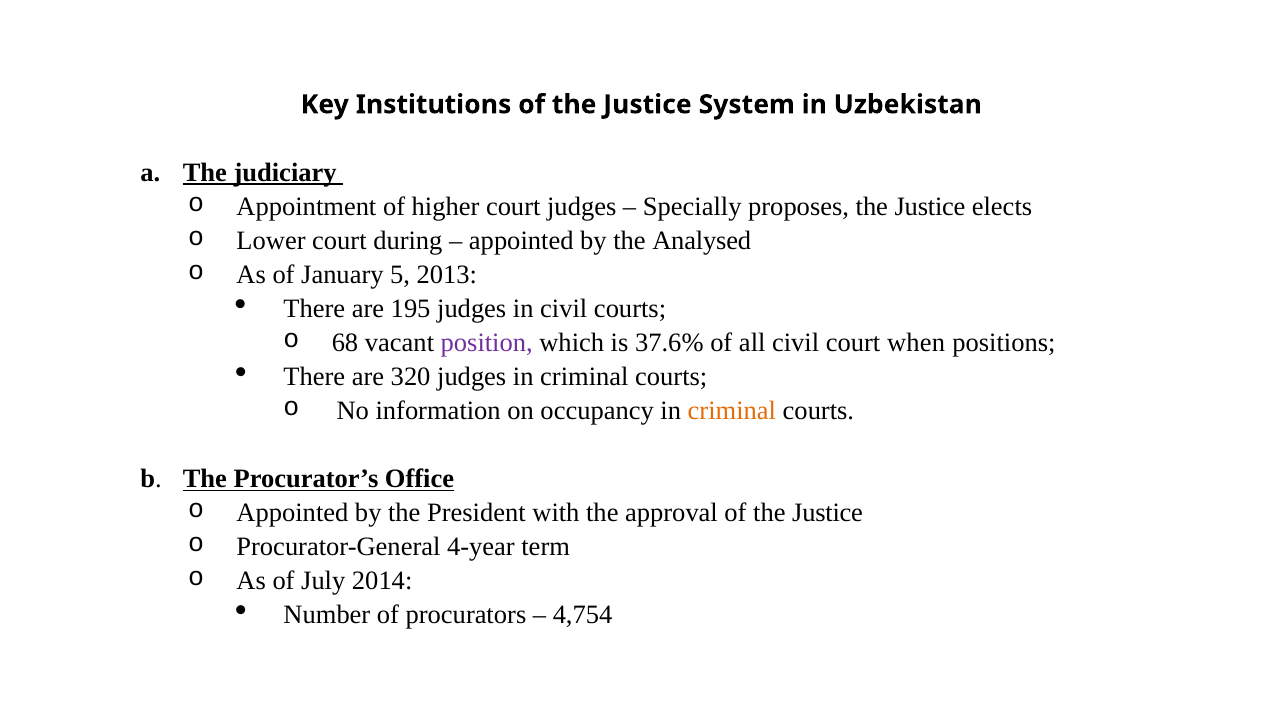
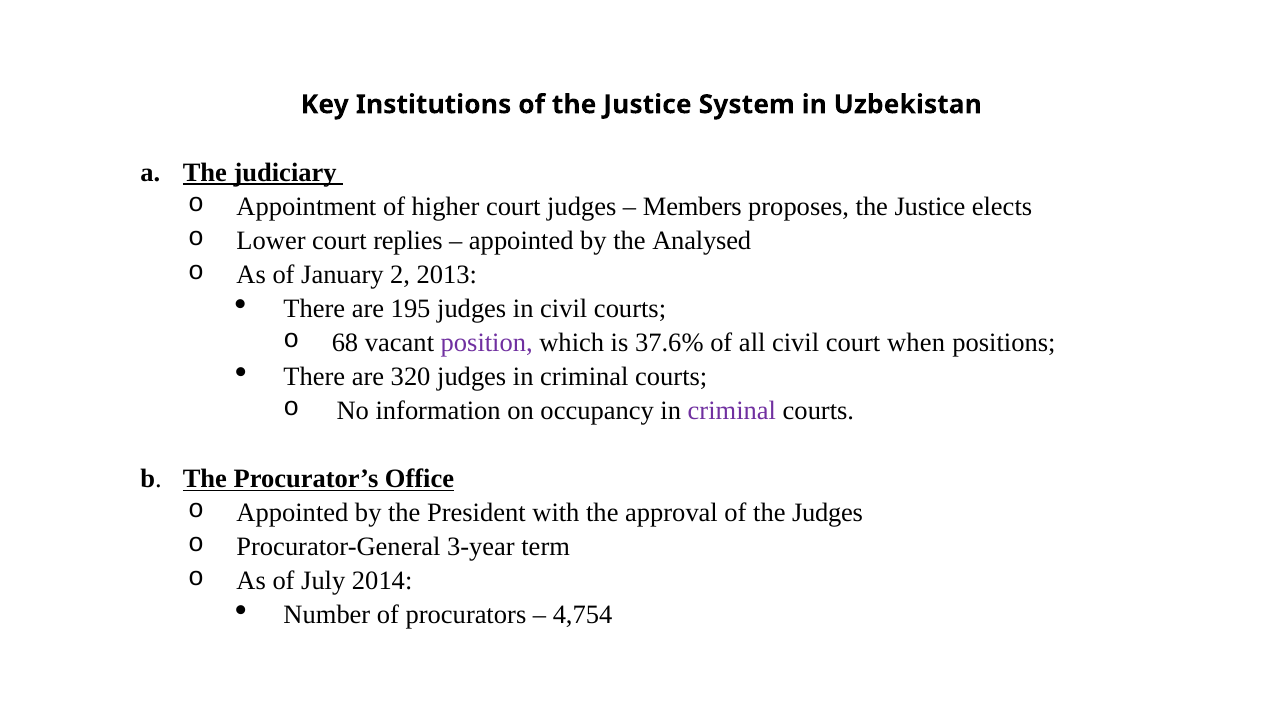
Specially: Specially -> Members (692, 207)
during: during -> replies (408, 241)
5: 5 -> 2 (400, 275)
criminal colour: orange -> purple (732, 411)
approval of the Justice: Justice -> Judges (828, 513)
4-year: 4-year -> 3-year (481, 547)
